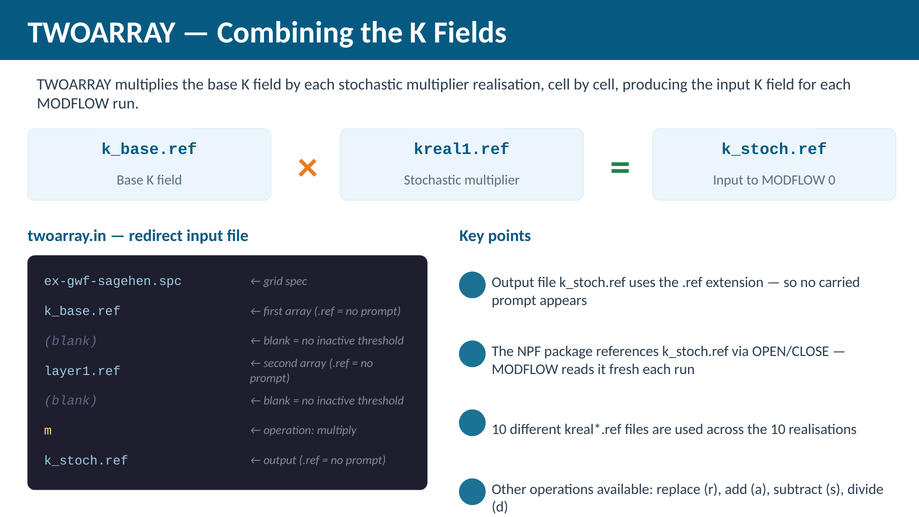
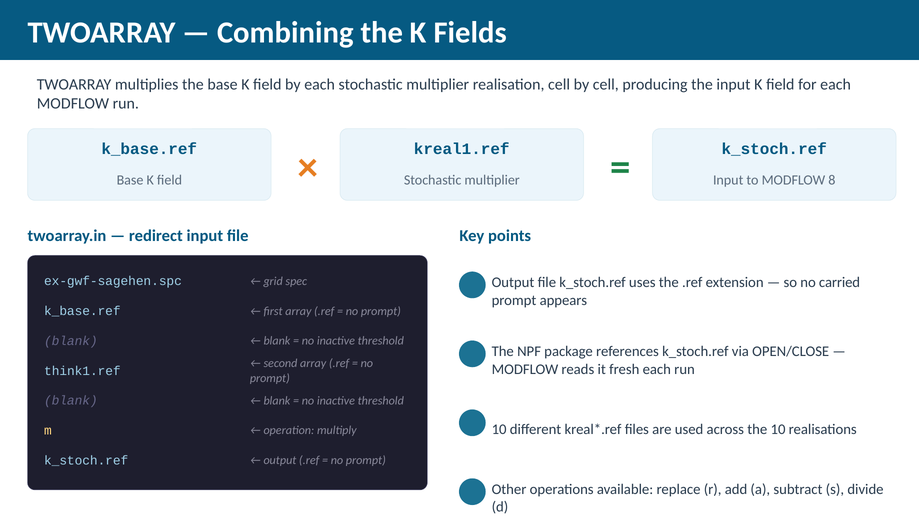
0: 0 -> 8 (832, 180)
layer1.ref: layer1.ref -> think1.ref (82, 371)
